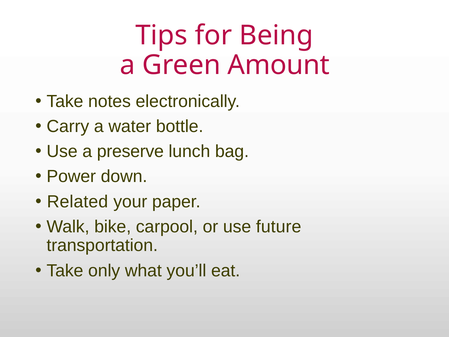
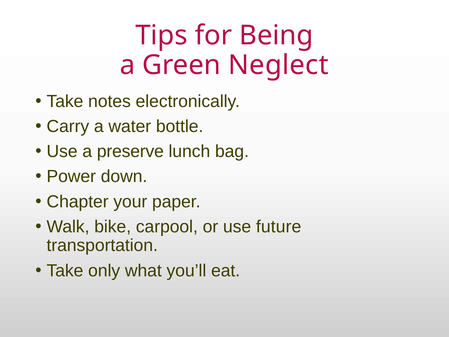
Amount: Amount -> Neglect (278, 65)
Related: Related -> Chapter (78, 201)
